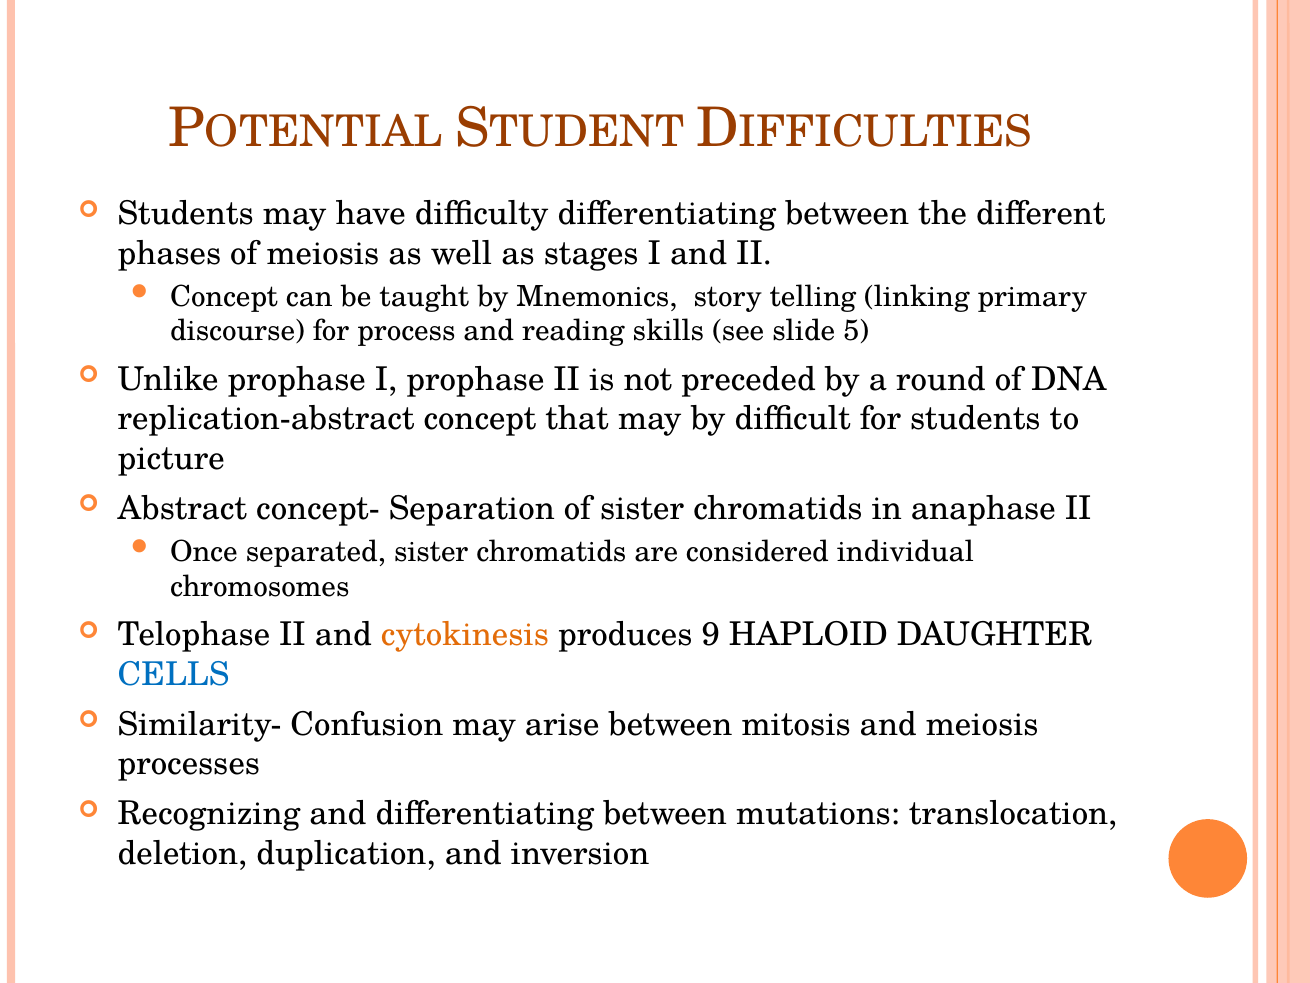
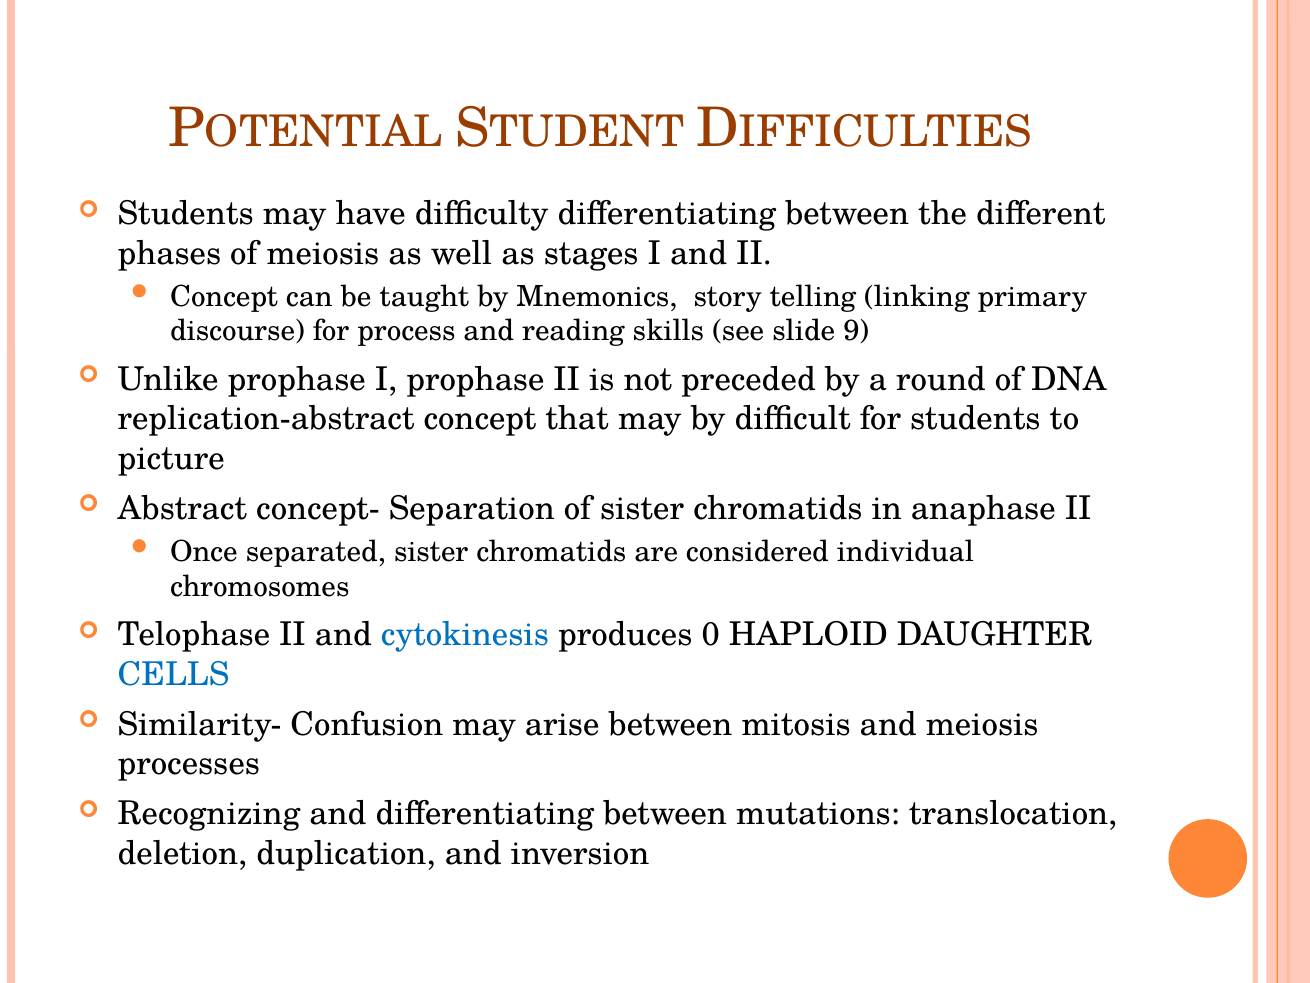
5: 5 -> 9 (856, 331)
cytokinesis colour: orange -> blue (465, 635)
9: 9 -> 0 (711, 635)
